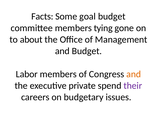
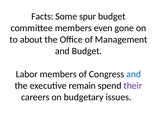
goal: goal -> spur (88, 16)
tying: tying -> even (103, 28)
and colour: orange -> blue (134, 74)
private: private -> remain (82, 85)
